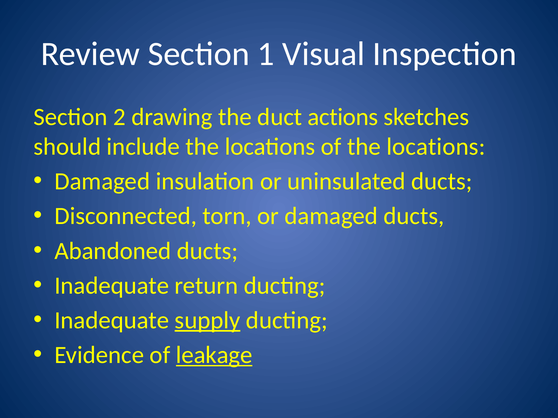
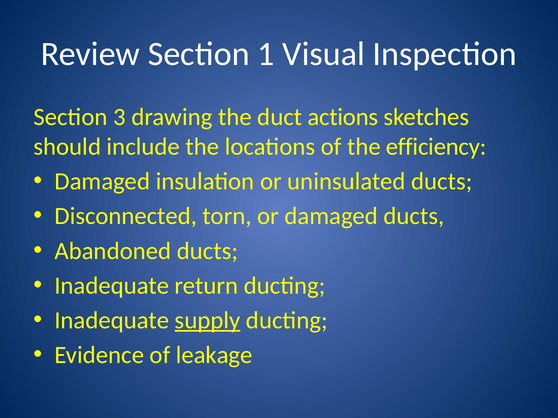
2: 2 -> 3 (119, 117)
of the locations: locations -> efficiency (436, 147)
leakage underline: present -> none (214, 355)
